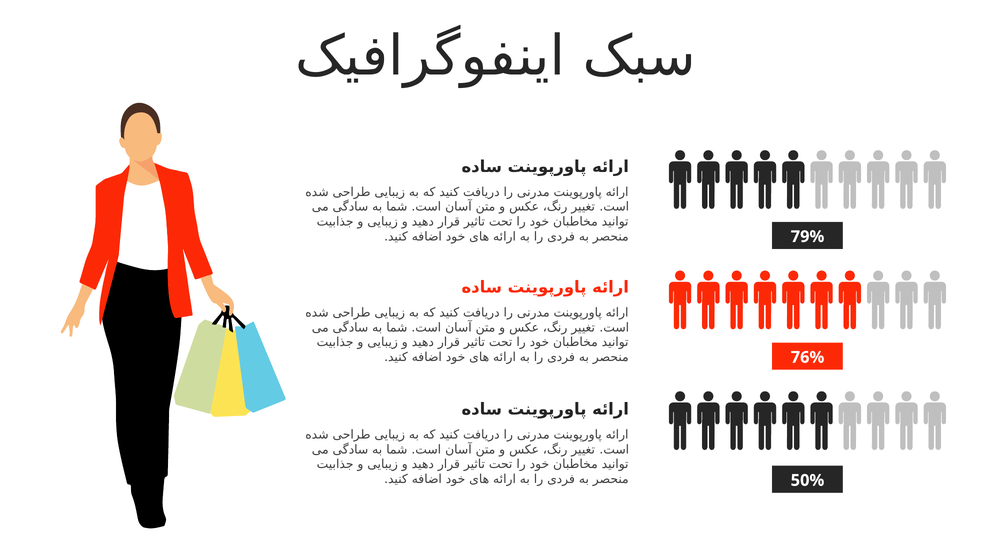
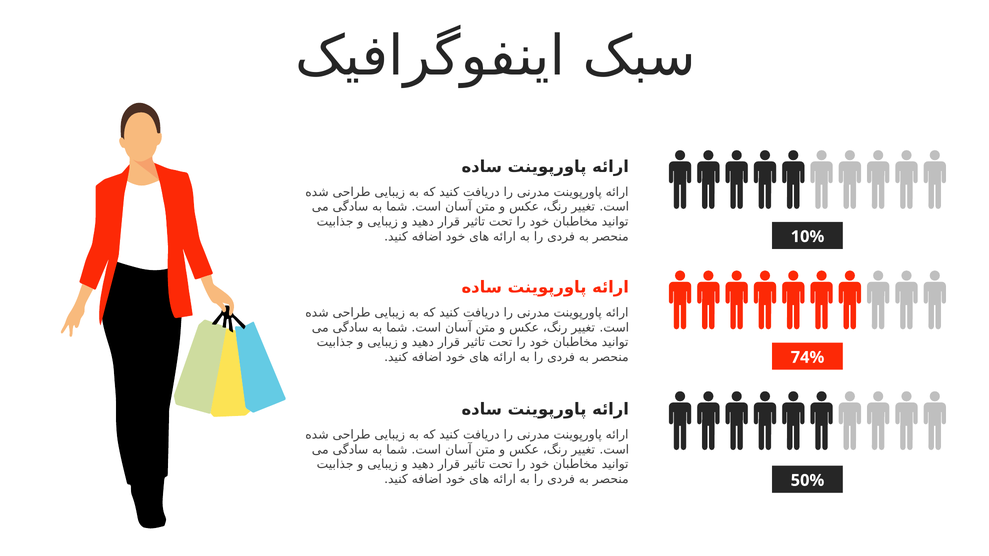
79%: 79% -> 10% (808, 237)
76%: 76% -> 74% (808, 358)
